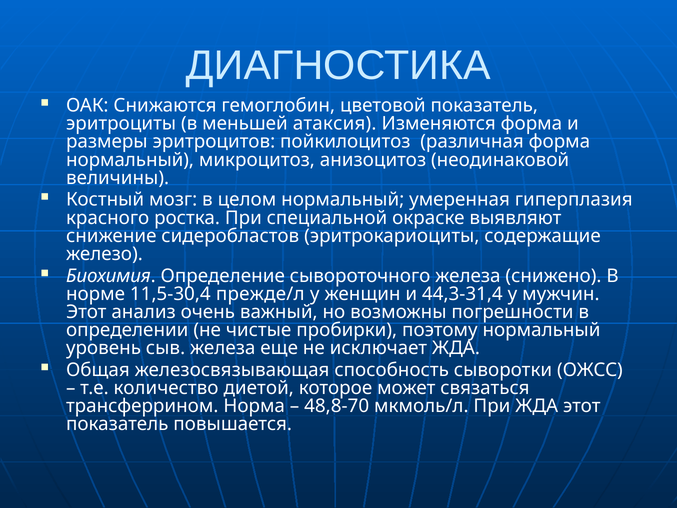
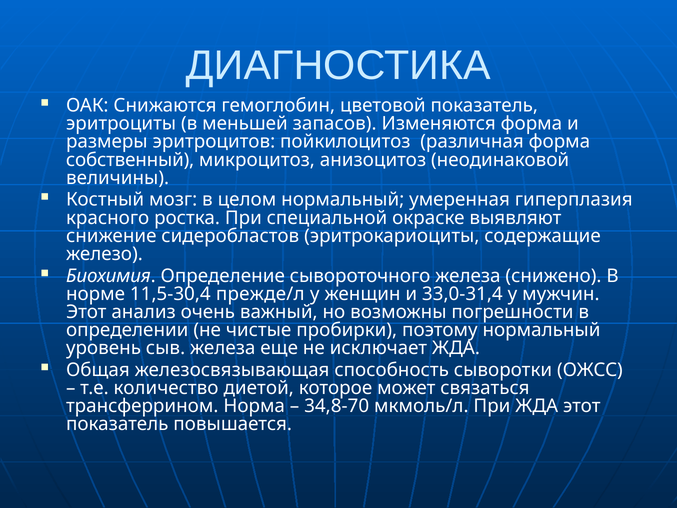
атаксия: атаксия -> запасов (335, 124)
нормальный: нормальный -> собственный (130, 160)
44,3-31,4: 44,3-31,4 -> 33,0-31,4 (462, 294)
48,8-70: 48,8-70 -> 34,8-70 (337, 406)
